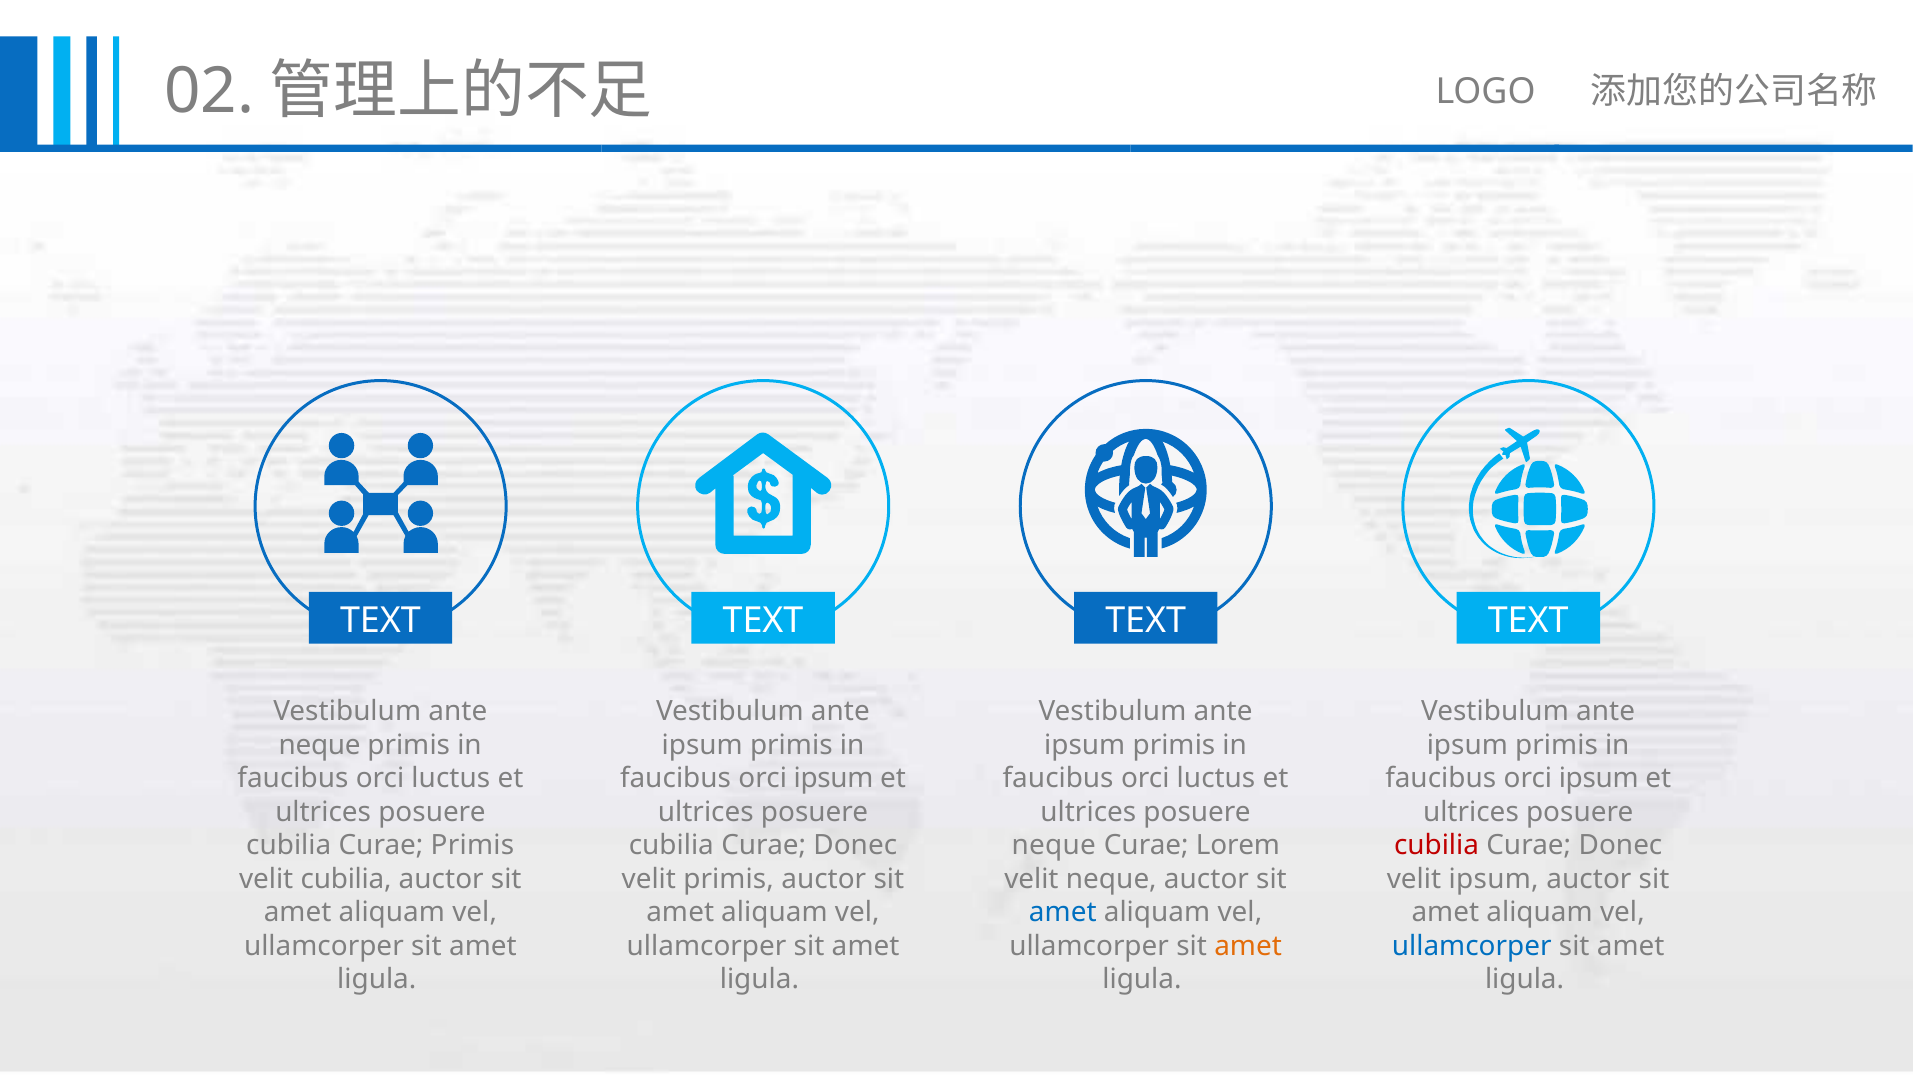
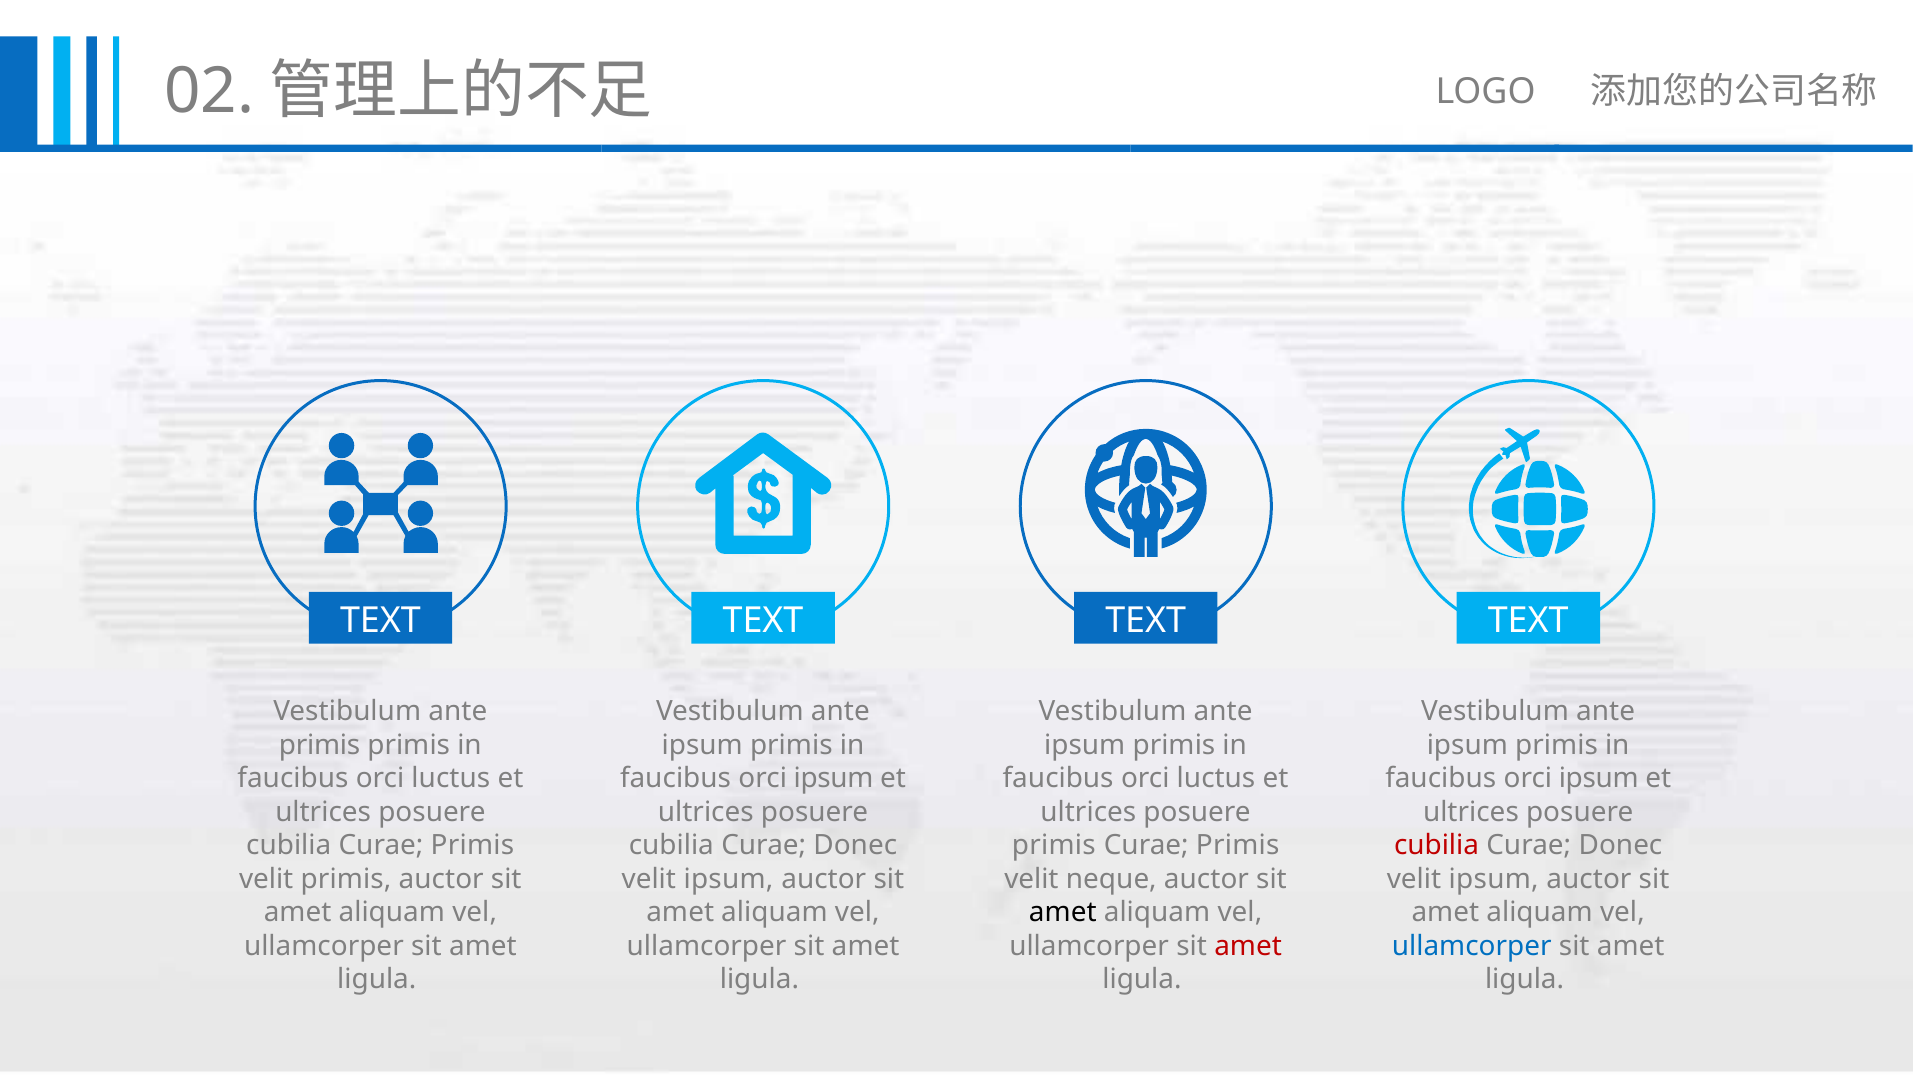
neque: neque -> primis (320, 745)
neque: neque -> primis (1054, 846)
Lorem: Lorem -> Primis (1238, 846)
velit cubilia: cubilia -> primis (346, 879)
primis: primis -> ipsum (729, 879)
amet colour: blue -> black (1063, 913)
amet colour: orange -> red (1248, 946)
